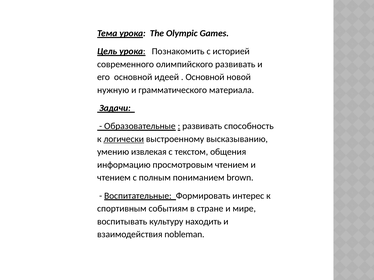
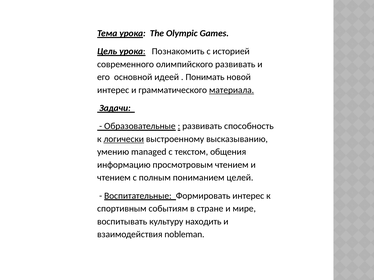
Основной: Основной -> Понимать (205, 77)
нужную: нужную -> интерес (113, 90)
материала underline: none -> present (232, 90)
извлекая: извлекая -> managed (149, 152)
brown: brown -> целей (240, 178)
